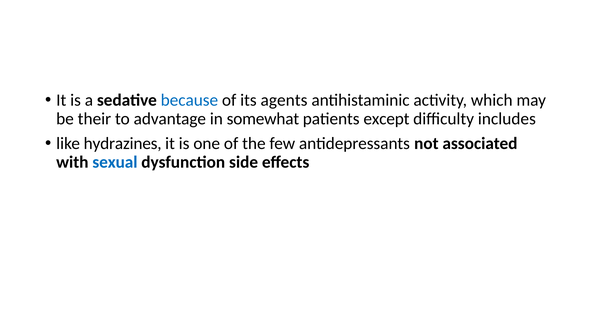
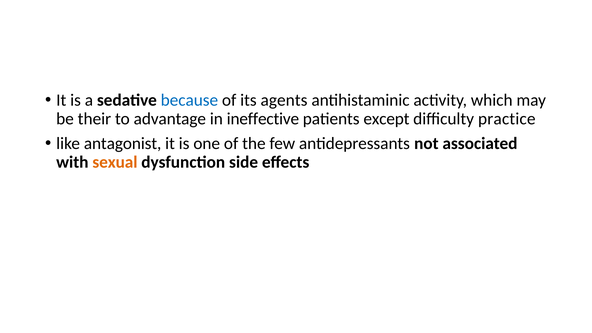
somewhat: somewhat -> ineffective (263, 119)
includes: includes -> practice (507, 119)
hydrazines: hydrazines -> antagonist (123, 144)
sexual colour: blue -> orange (115, 162)
